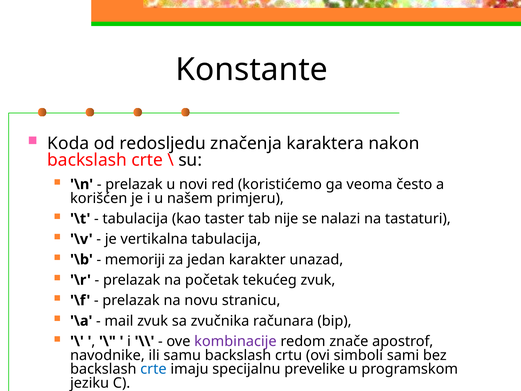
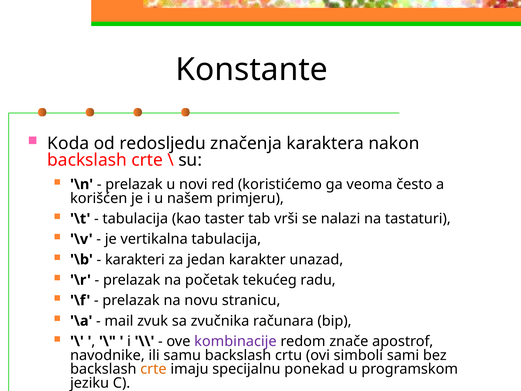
nije: nije -> vrši (286, 219)
memoriji: memoriji -> karakteri (135, 259)
tekućeg zvuk: zvuk -> radu (318, 280)
crte colour: blue -> orange (153, 369)
prevelike: prevelike -> ponekad (315, 369)
